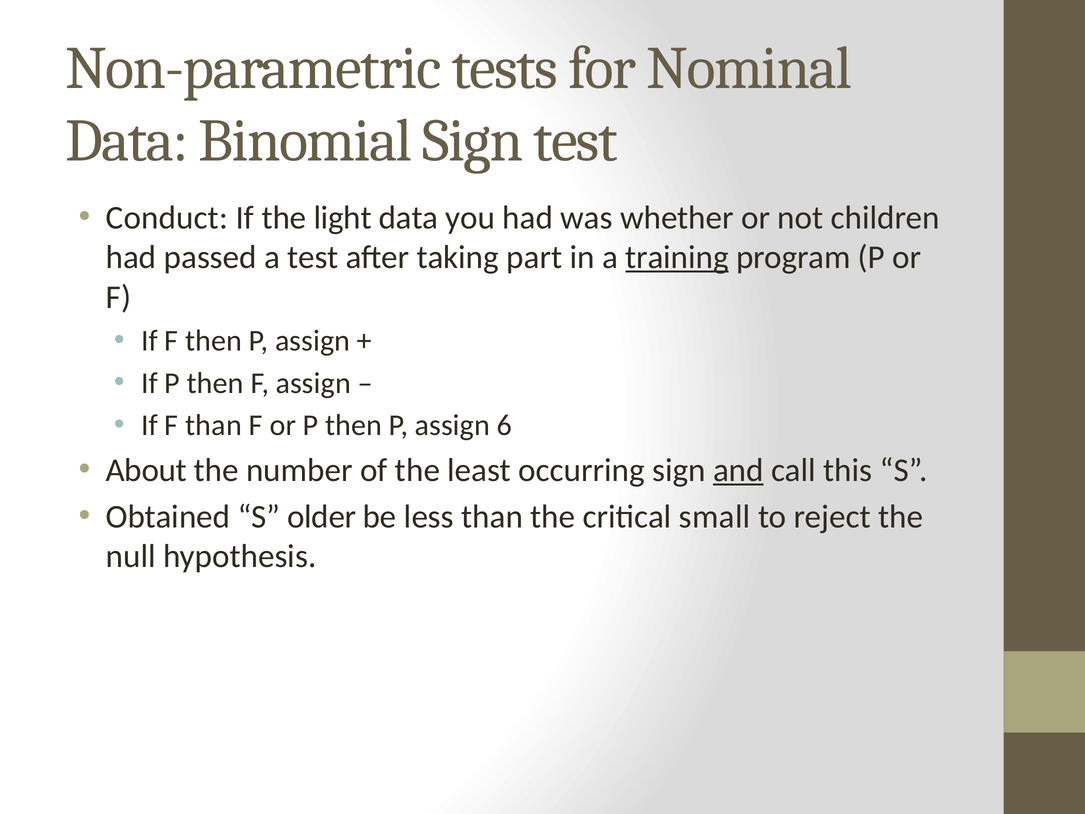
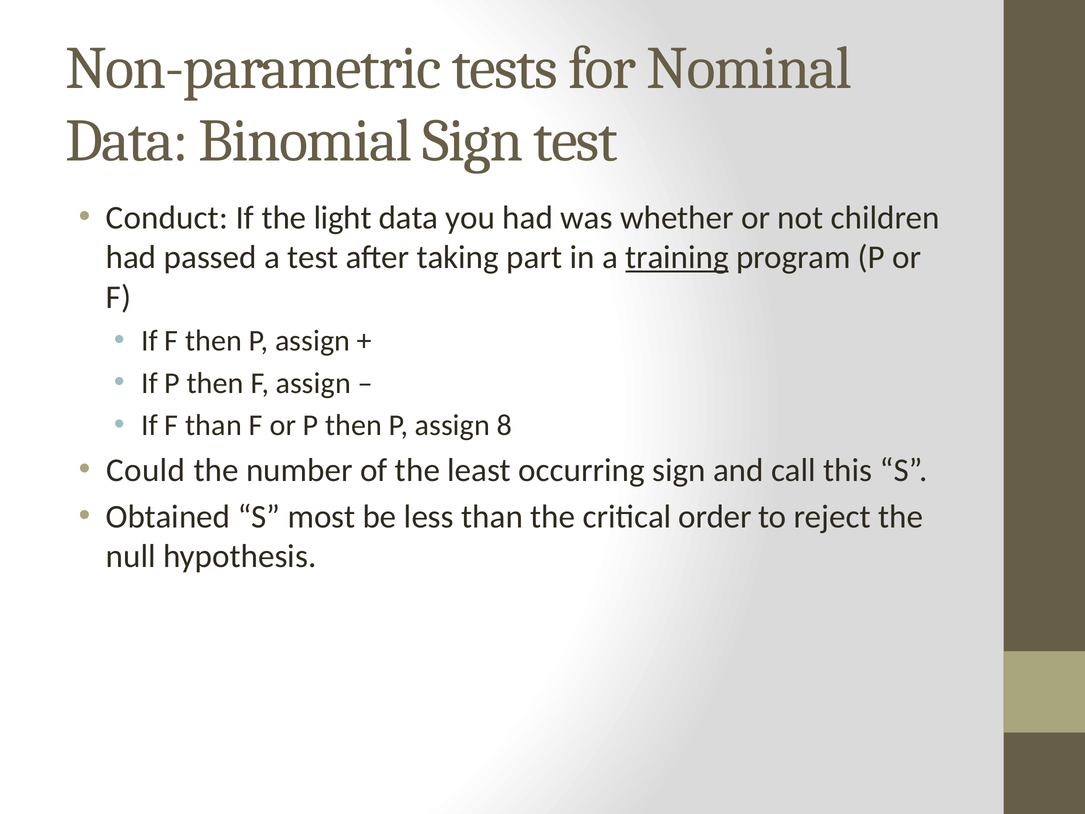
6: 6 -> 8 (504, 425)
About: About -> Could (146, 470)
and underline: present -> none (738, 470)
older: older -> most (322, 516)
small: small -> order (715, 516)
